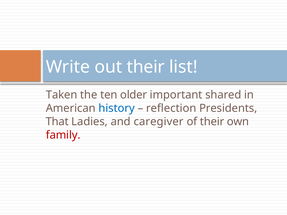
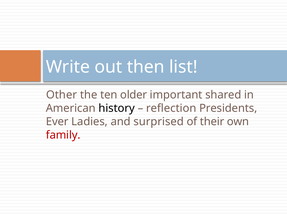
out their: their -> then (146, 67)
Taken: Taken -> Other (62, 95)
history colour: blue -> black (117, 108)
That: That -> Ever (57, 122)
caregiver: caregiver -> surprised (159, 122)
